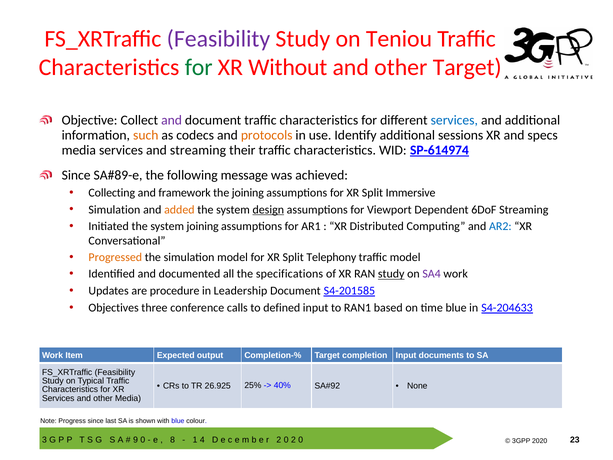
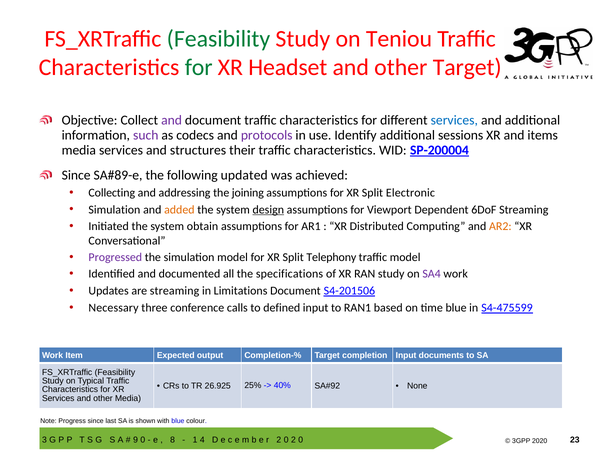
Feasibility colour: purple -> green (218, 39)
Without: Without -> Headset (288, 67)
such colour: orange -> purple (146, 135)
protocols colour: orange -> purple (267, 135)
specs: specs -> items (543, 135)
and streaming: streaming -> structures (198, 150)
SP-614974: SP-614974 -> SP-200004 (439, 150)
message: message -> updated (244, 175)
framework: framework -> addressing (185, 193)
Immersive: Immersive -> Electronic (410, 193)
system joining: joining -> obtain (203, 226)
AR2 colour: blue -> orange (500, 226)
Progressed colour: orange -> purple (115, 257)
study underline: present -> none (391, 274)
are procedure: procedure -> streaming (175, 291)
Leadership: Leadership -> Limitations (241, 291)
S4-201585: S4-201585 -> S4-201506 (349, 291)
Objectives: Objectives -> Necessary (114, 307)
S4-204633: S4-204633 -> S4-475599 (507, 307)
